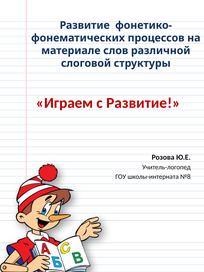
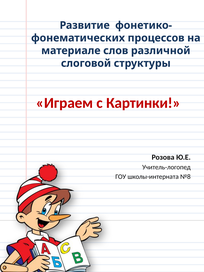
с Развитие: Развитие -> Картинки (143, 103)
